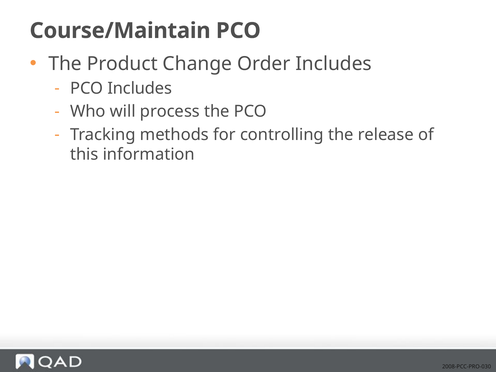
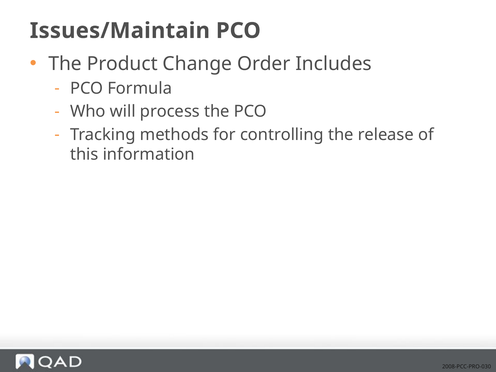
Course/Maintain: Course/Maintain -> Issues/Maintain (120, 31)
PCO Includes: Includes -> Formula (140, 88)
